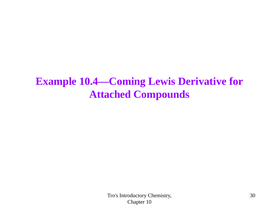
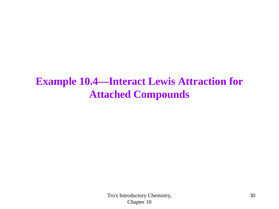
10.4—Coming: 10.4—Coming -> 10.4—Interact (112, 81)
Derivative: Derivative -> Attraction (202, 81)
